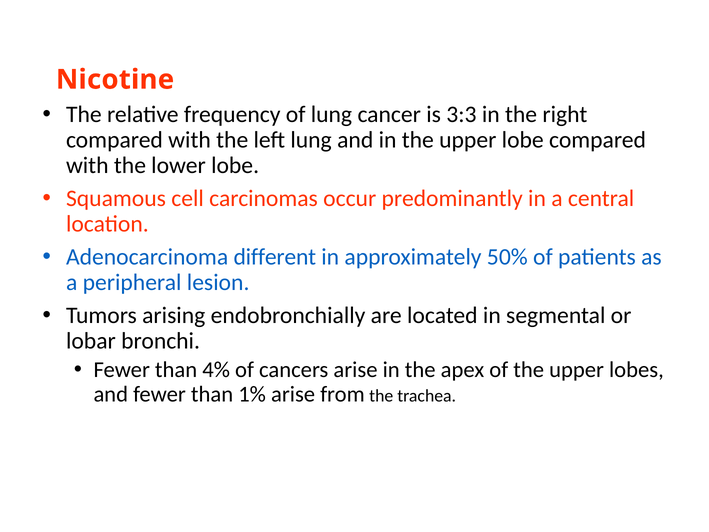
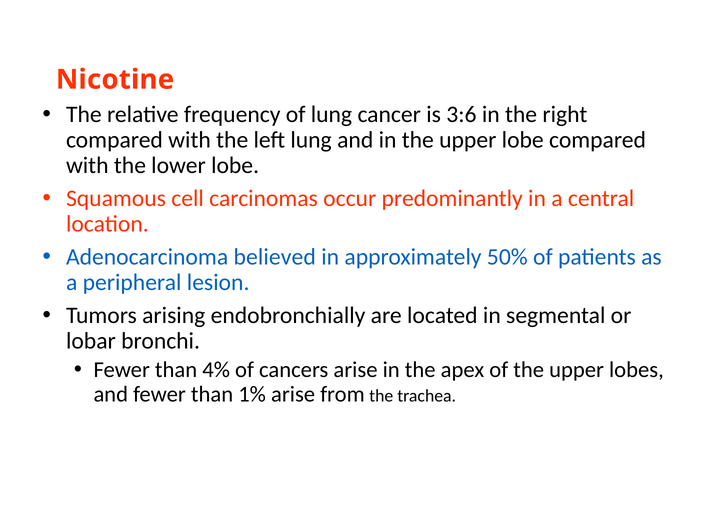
3:3: 3:3 -> 3:6 (461, 115)
different: different -> believed (275, 257)
